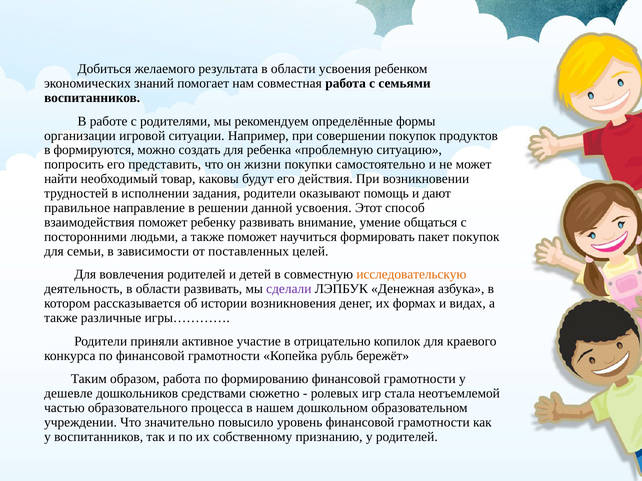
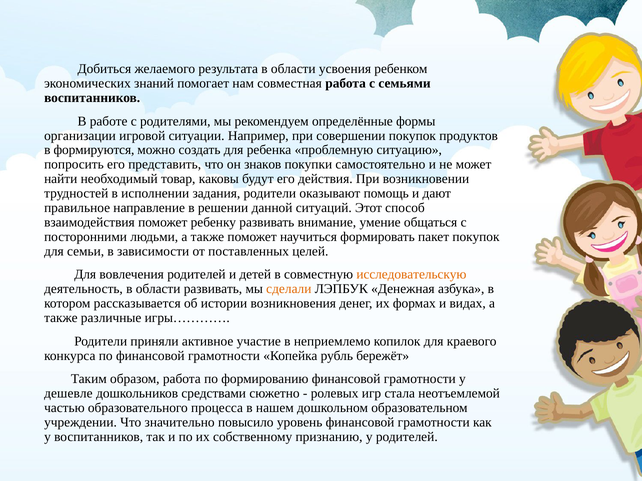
жизни: жизни -> знаков (263, 165)
данной усвоения: усвоения -> ситуаций (324, 208)
сделали colour: purple -> orange (289, 289)
отрицательно: отрицательно -> неприемлемо (332, 342)
